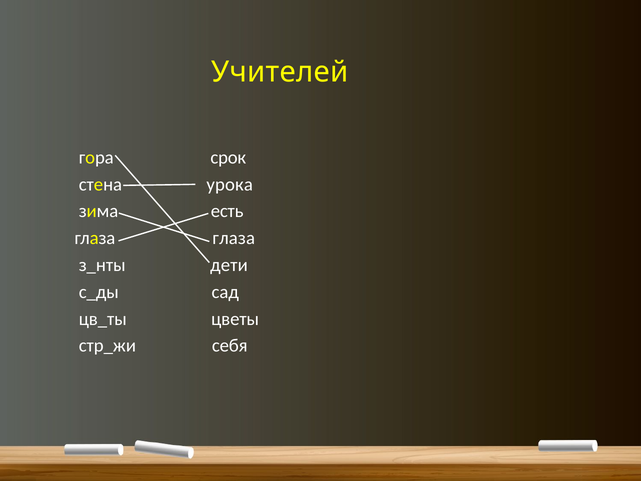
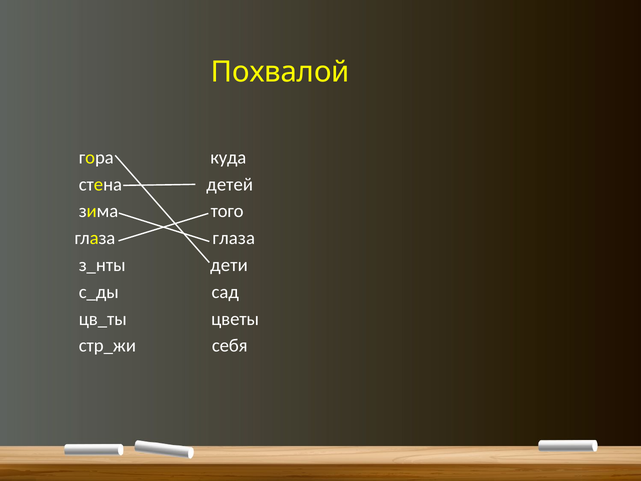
Учителей: Учителей -> Похвалой (280, 72)
срок: срок -> куда (228, 157)
урока: урока -> детей (230, 184)
есть: есть -> того (227, 211)
